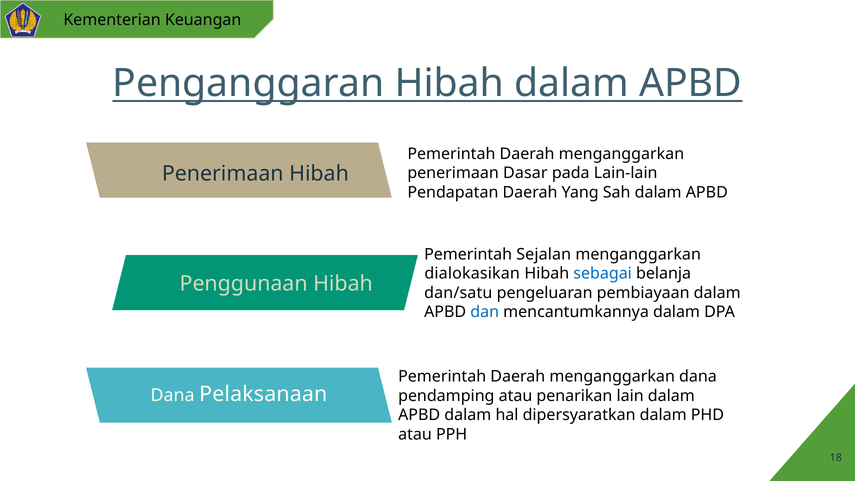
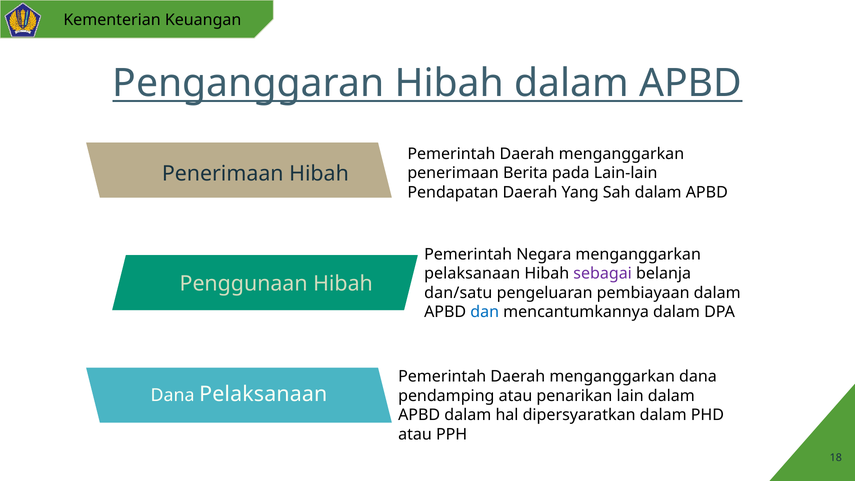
Dasar: Dasar -> Berita (525, 173)
Sejalan: Sejalan -> Negara (544, 254)
dialokasikan: dialokasikan -> pelaksanaan (472, 274)
sebagai colour: blue -> purple (603, 274)
